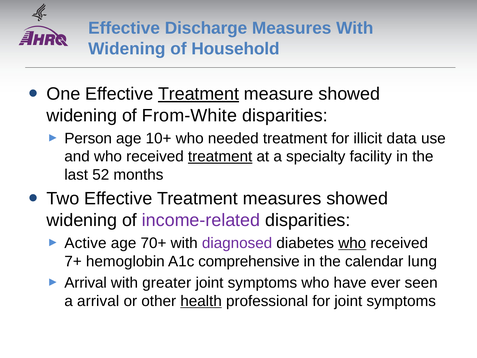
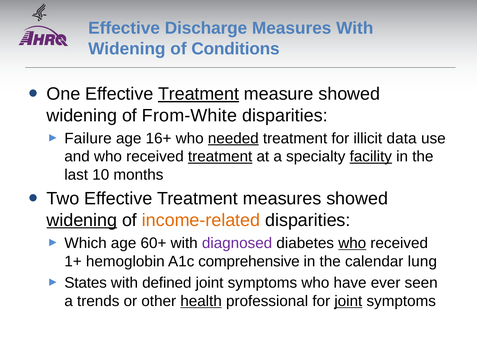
Household: Household -> Conditions (236, 49)
Person: Person -> Failure (88, 138)
10+: 10+ -> 16+ (159, 138)
needed underline: none -> present (233, 138)
facility underline: none -> present (371, 156)
52: 52 -> 10 (101, 175)
widening underline: none -> present (82, 220)
income-related colour: purple -> orange (201, 220)
Active: Active -> Which (86, 243)
70+: 70+ -> 60+ (153, 243)
7+: 7+ -> 1+ (73, 261)
Arrival: Arrival -> States (86, 283)
greater: greater -> defined (167, 283)
a arrival: arrival -> trends (98, 301)
joint underline: none -> present (348, 301)
